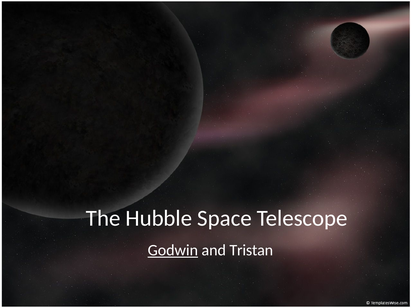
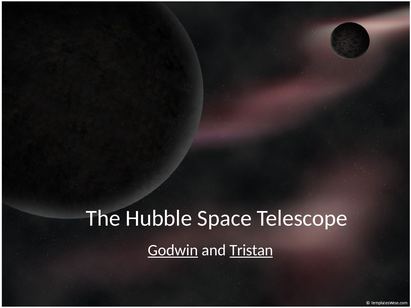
Tristan underline: none -> present (251, 250)
